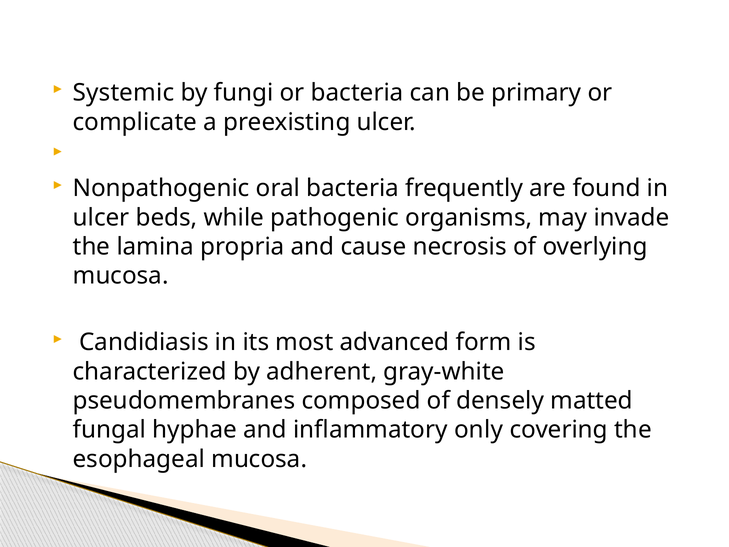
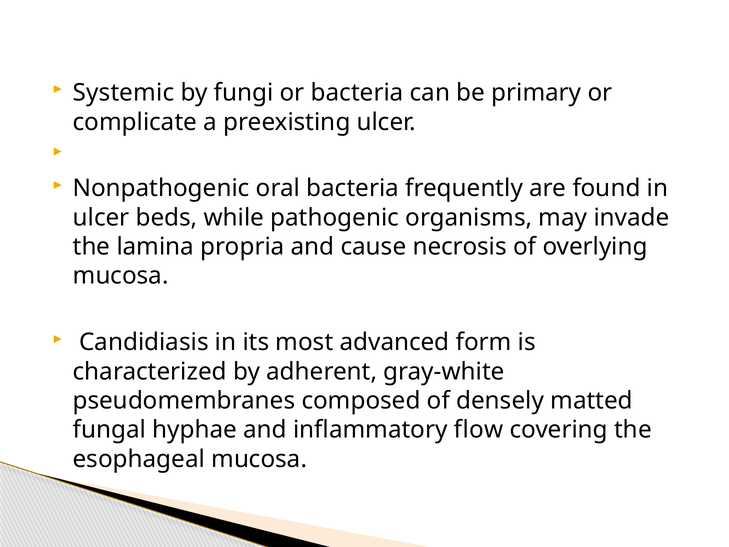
only: only -> flow (479, 430)
